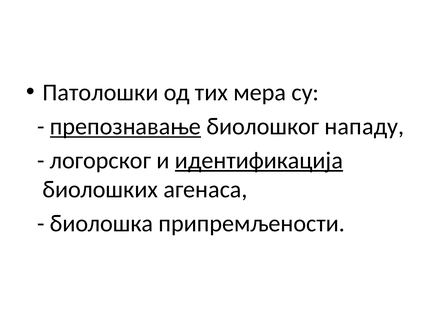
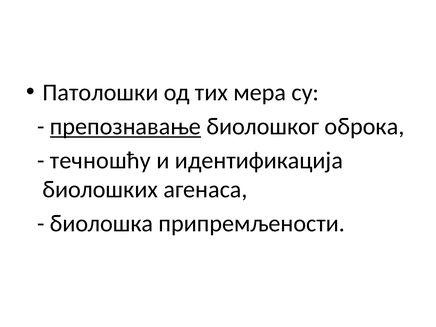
нападу: нападу -> оброка (365, 126)
логорског: логорског -> течношћу (100, 160)
идентификација underline: present -> none (259, 160)
